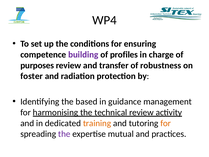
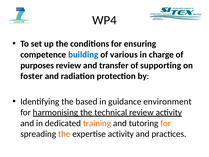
building colour: purple -> blue (83, 54)
profiles: profiles -> various (124, 54)
robustness: robustness -> supporting (161, 65)
management: management -> environment (168, 101)
the colour: purple -> orange (64, 134)
expertise mutual: mutual -> activity (121, 134)
